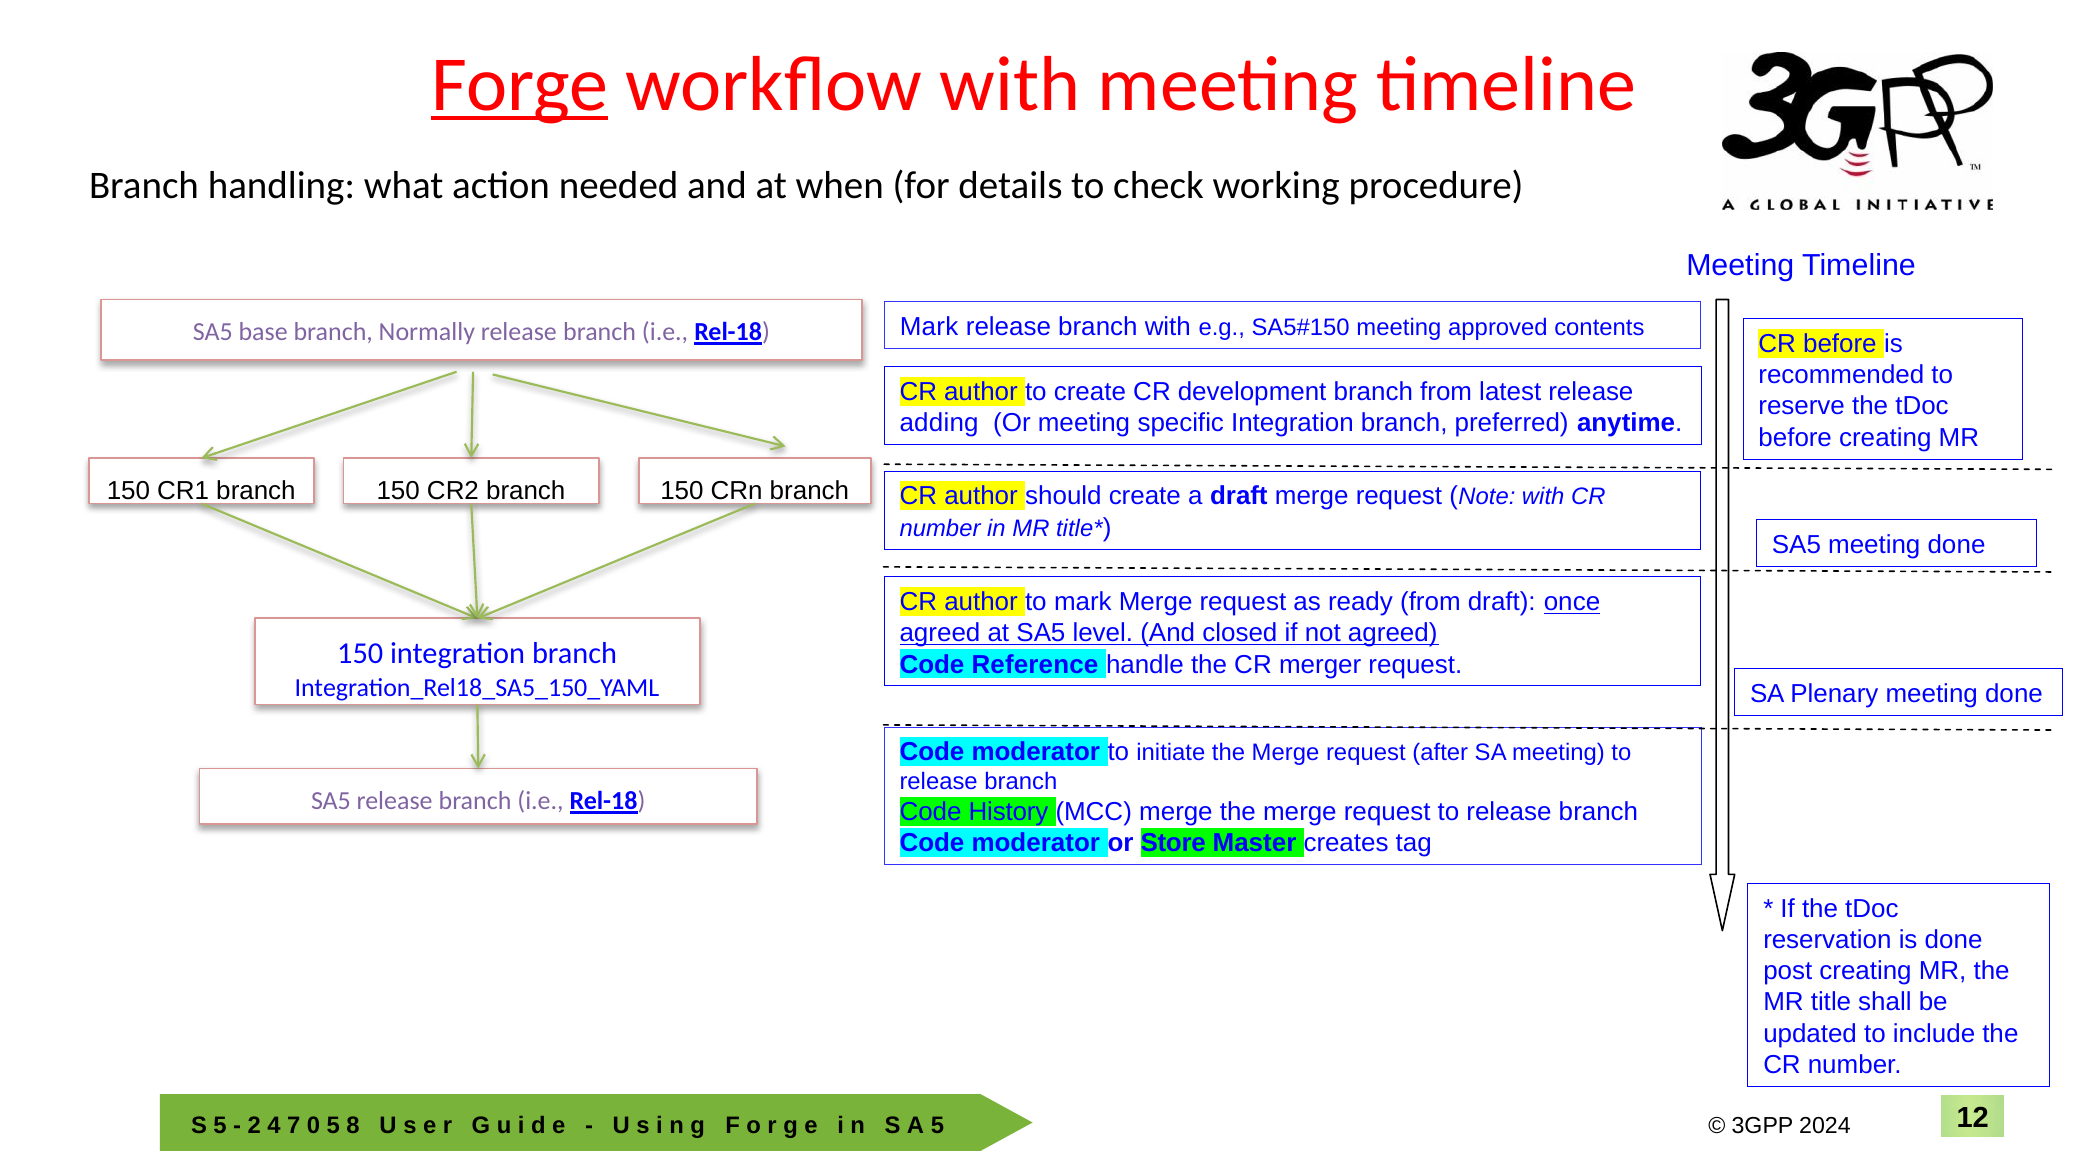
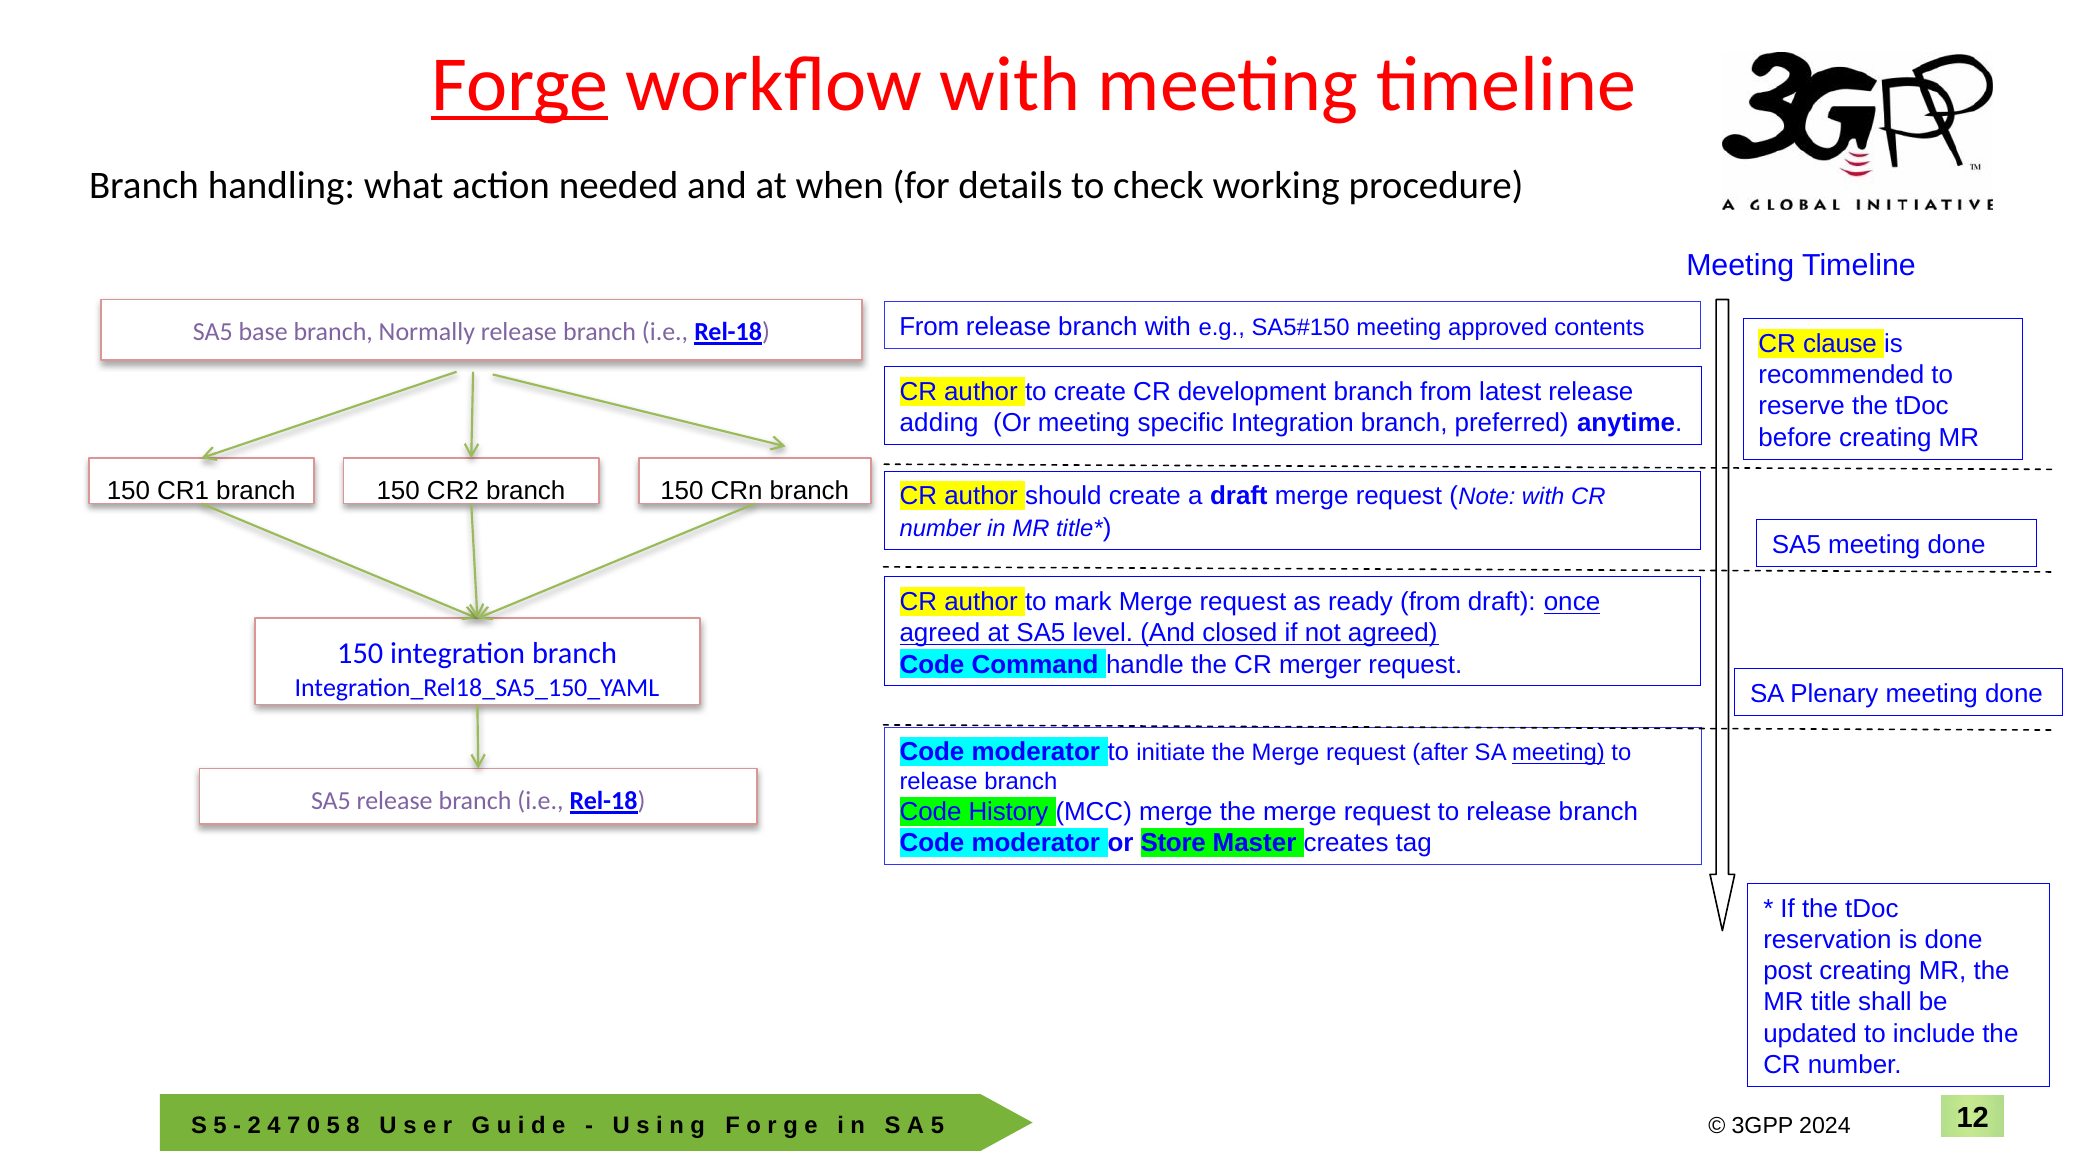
Mark: Mark -> From (929, 327)
CR before: before -> clause (1840, 344)
Reference: Reference -> Command (1035, 664)
meeting underline: none -> present (1558, 753)
